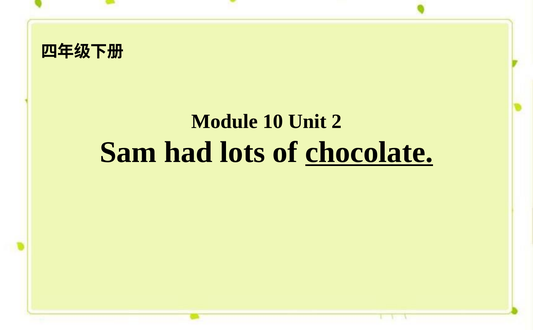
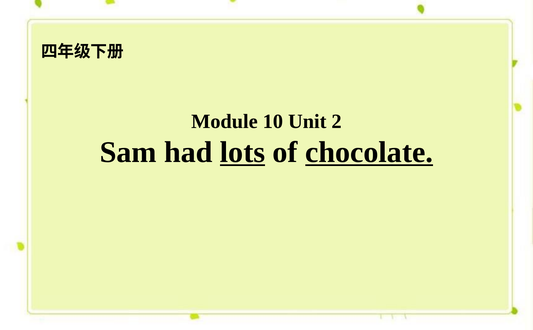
lots underline: none -> present (243, 152)
